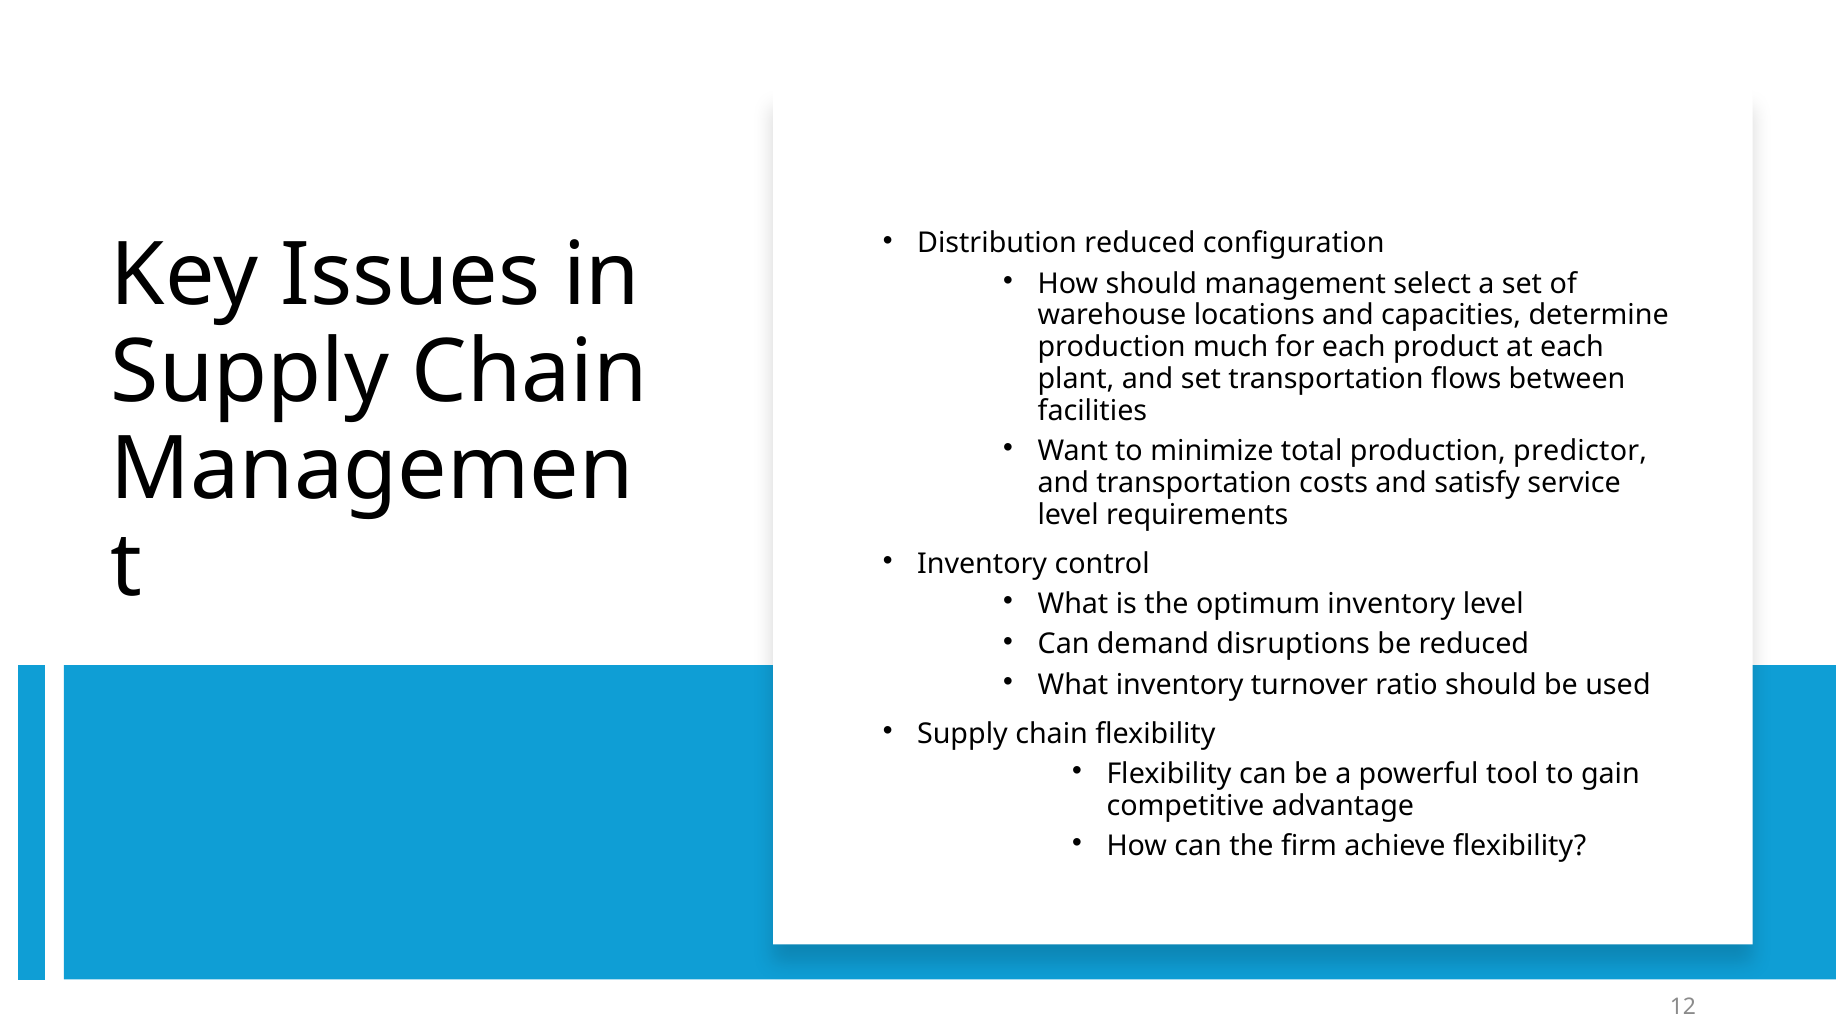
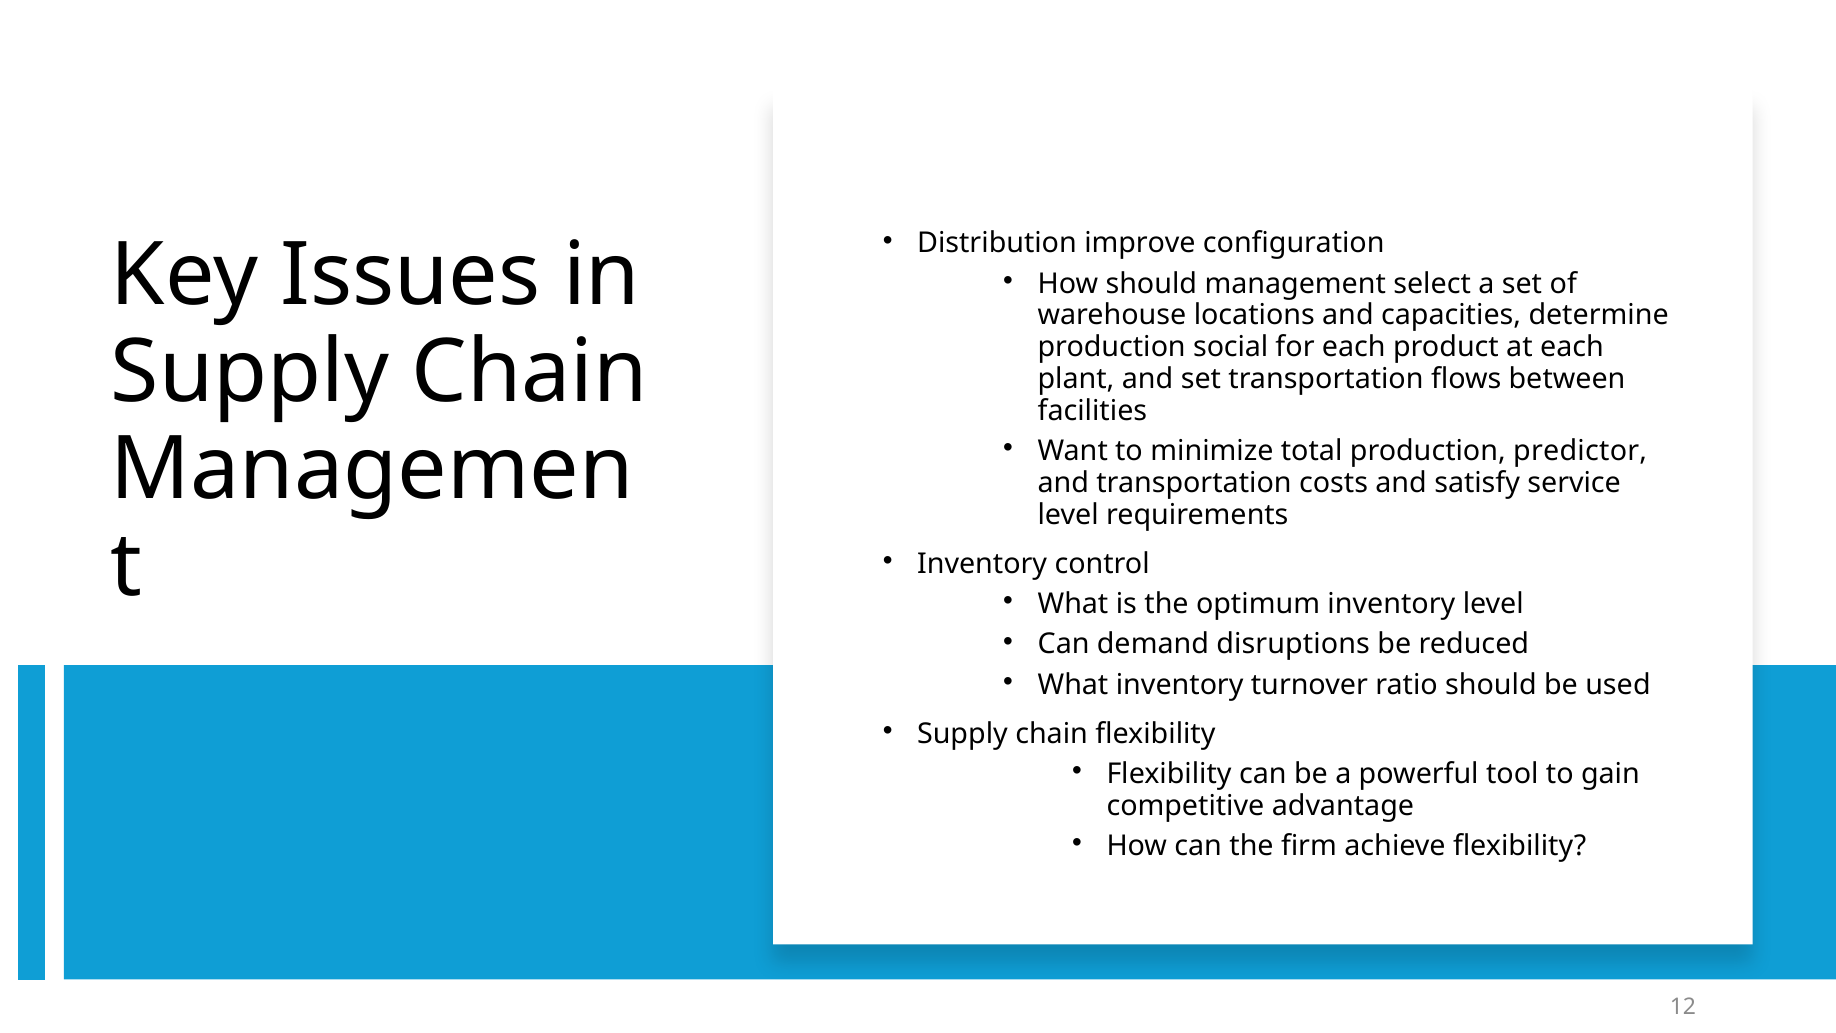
Distribution reduced: reduced -> improve (1140, 243)
much: much -> social (1231, 347)
